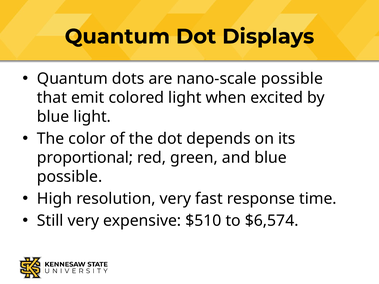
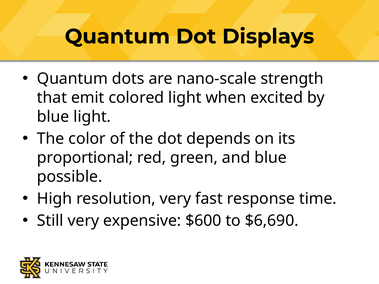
nano-scale possible: possible -> strength (292, 79)
$510: $510 -> $600 (203, 221)
$6,574: $6,574 -> $6,690 (272, 221)
